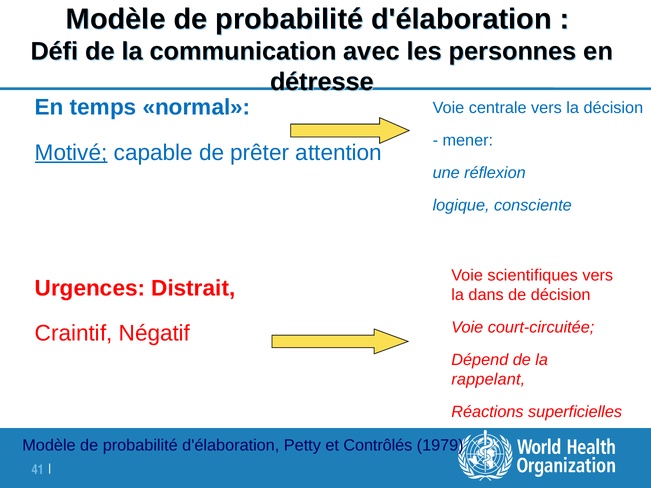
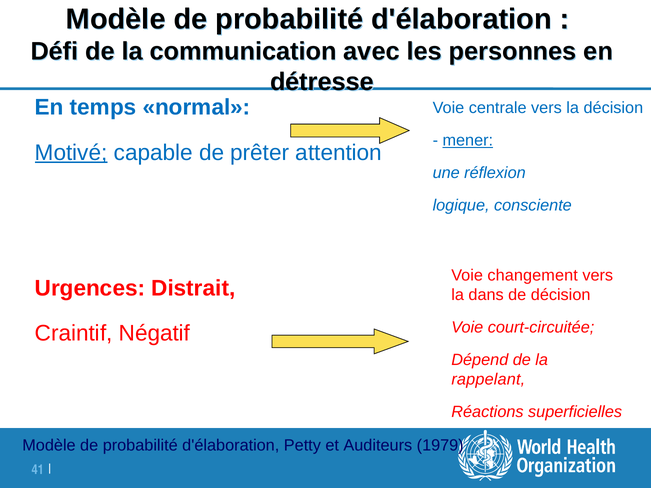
mener underline: none -> present (468, 141)
scientifiques: scientifiques -> changement (533, 275)
Contrôlés: Contrôlés -> Auditeurs (378, 446)
